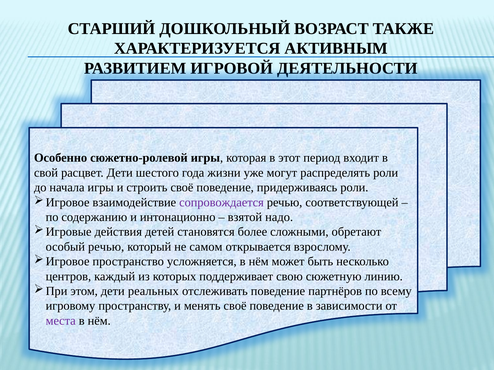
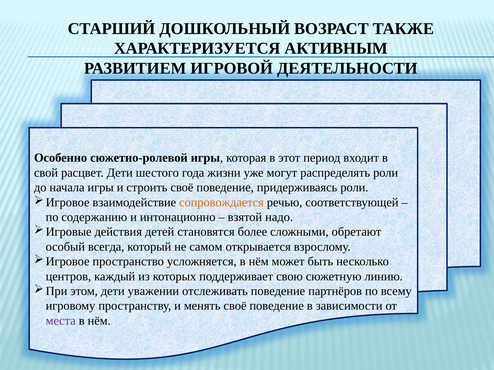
сопровождается colour: purple -> orange (221, 203)
особый речью: речью -> всегда (106, 247)
реальных: реальных -> уважении (153, 291)
